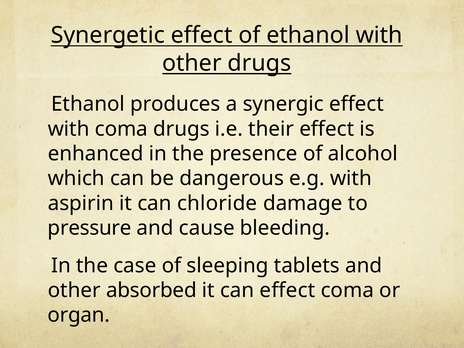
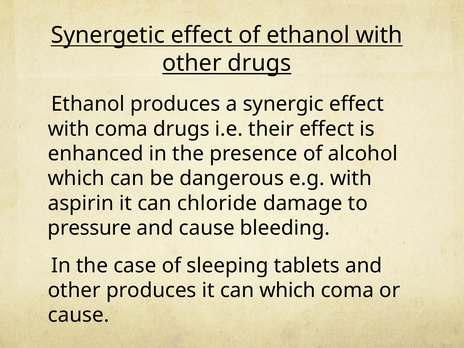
other absorbed: absorbed -> produces (151, 290)
can effect: effect -> which (288, 290)
organ: organ -> cause (79, 315)
